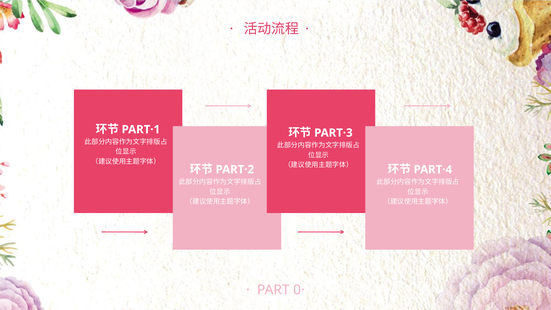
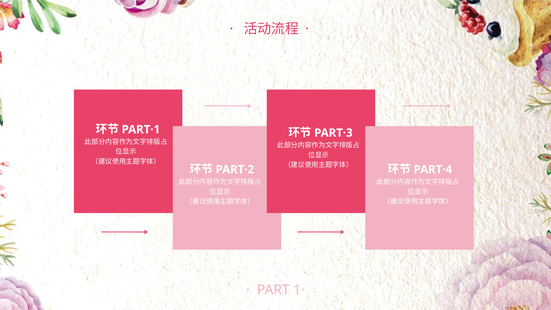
0·: 0· -> 1· (299, 290)
